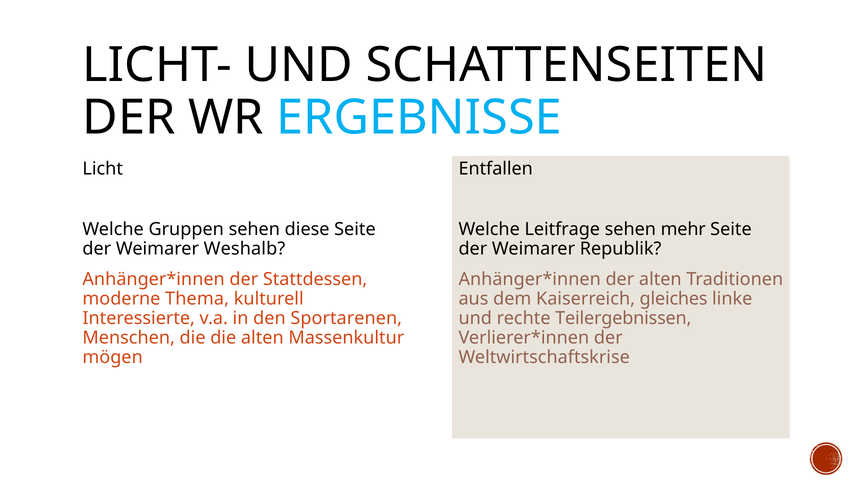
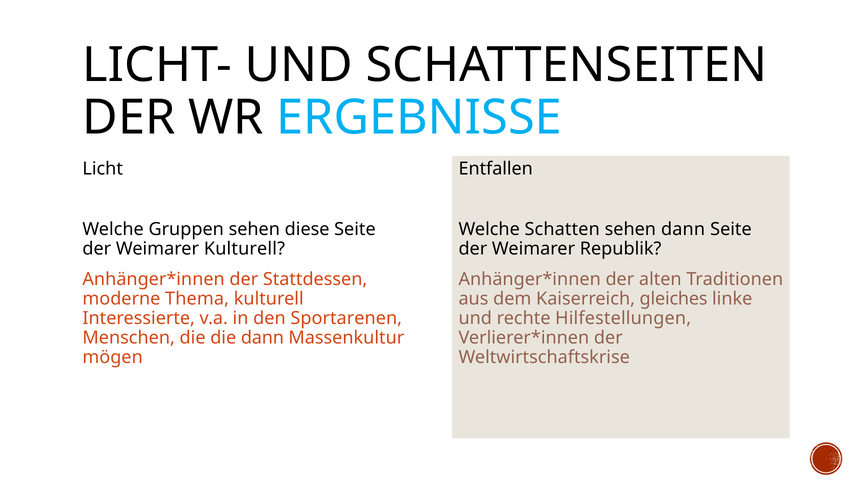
Leitfrage: Leitfrage -> Schatten (562, 229)
sehen mehr: mehr -> dann (683, 229)
Weimarer Weshalb: Weshalb -> Kulturell (244, 249)
Teilergebnissen: Teilergebnissen -> Hilfestellungen (623, 318)
die alten: alten -> dann (262, 338)
